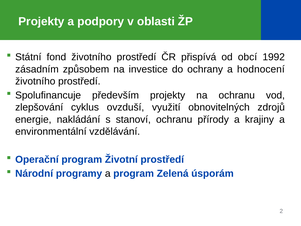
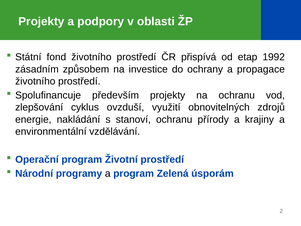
obcí: obcí -> etap (248, 57)
hodnocení: hodnocení -> propagace (261, 69)
